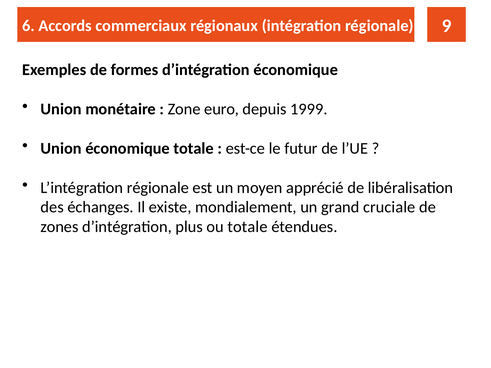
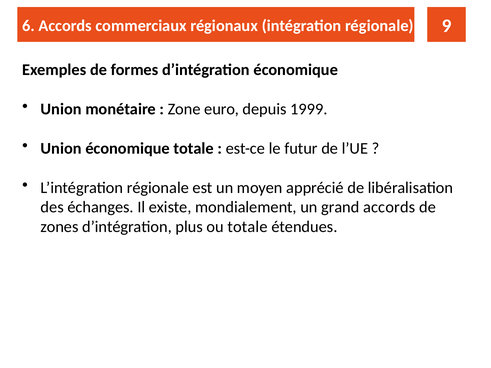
grand cruciale: cruciale -> accords (389, 207)
